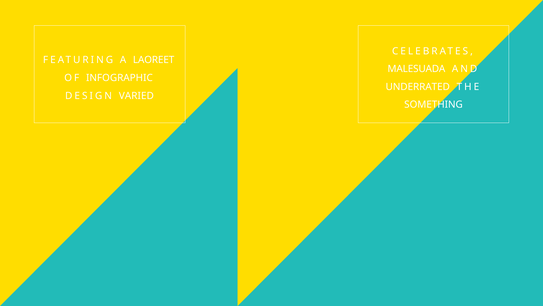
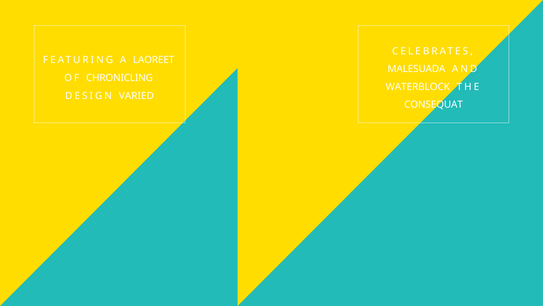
INFOGRAPHIC: INFOGRAPHIC -> CHRONICLING (119, 78)
UNDERRATED: UNDERRATED -> WATERBLOCK (418, 87)
SOMETHING: SOMETHING -> CONSEQUAT (434, 104)
